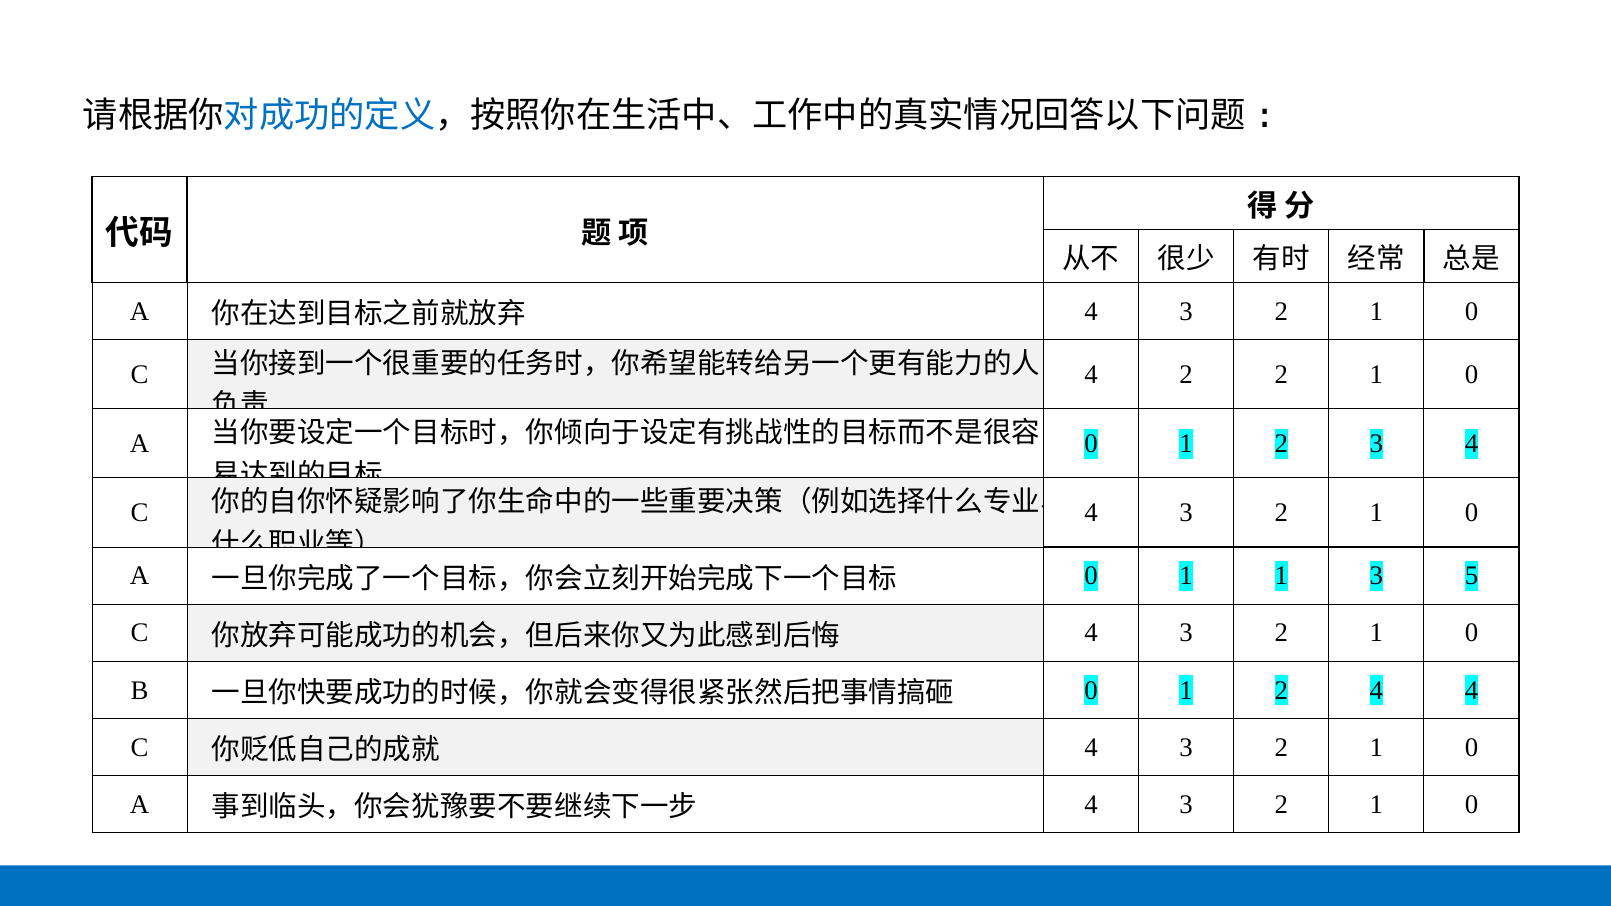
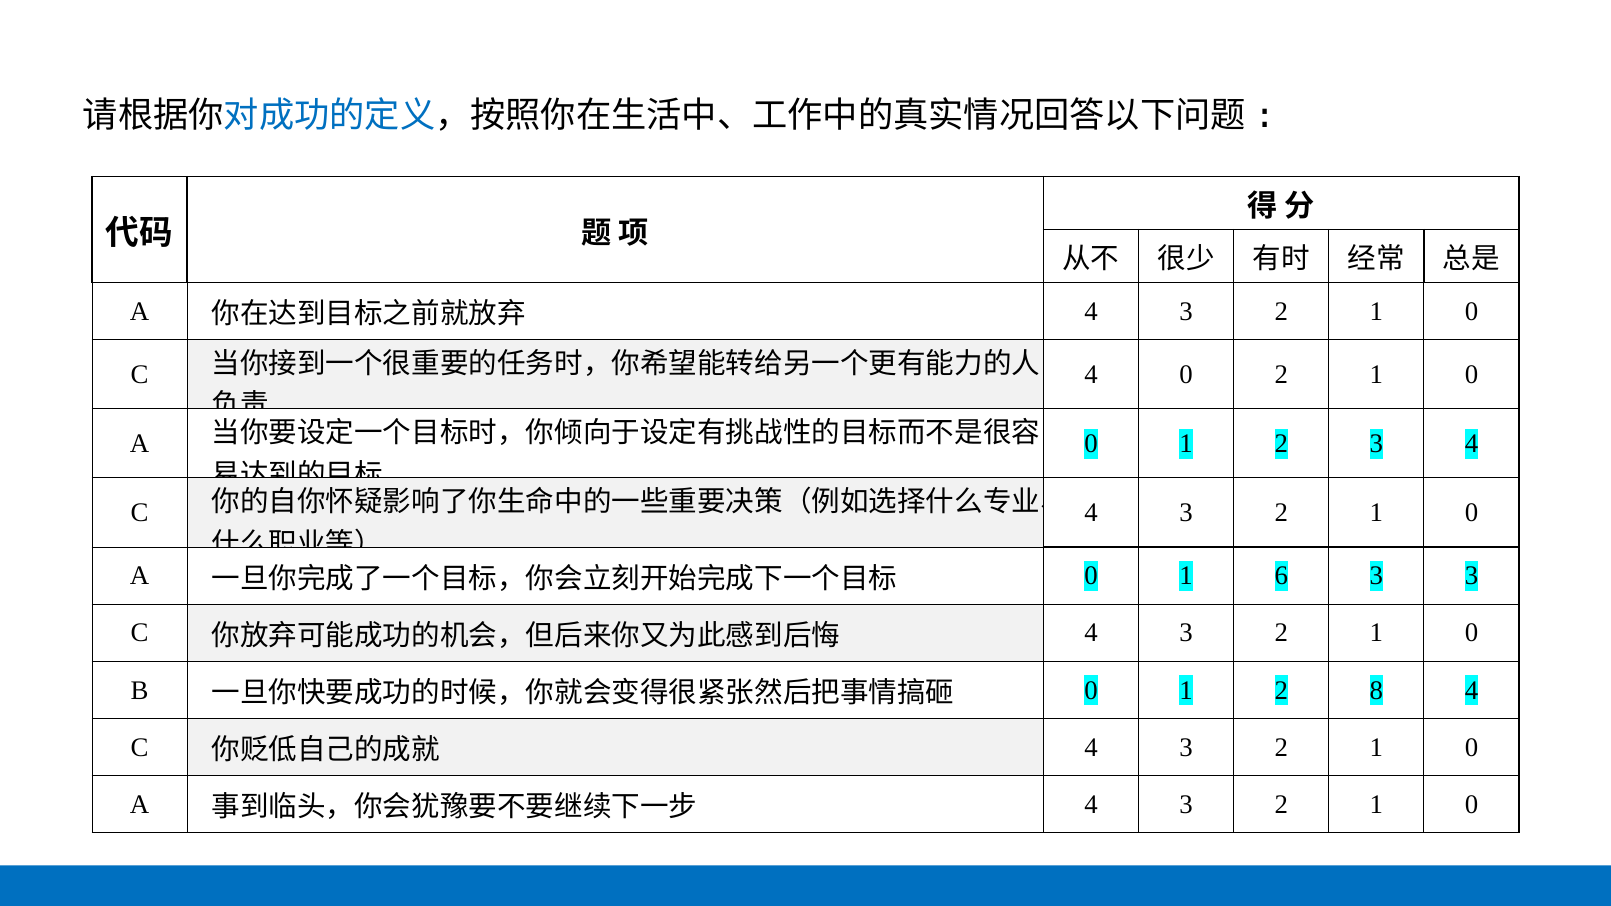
4 2: 2 -> 0 (1186, 375)
1 1: 1 -> 6 (1281, 576)
3 5: 5 -> 3 (1472, 576)
2 4: 4 -> 8 (1376, 690)
